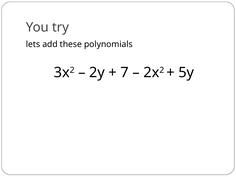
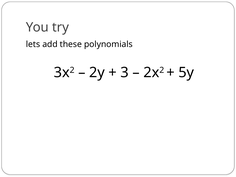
7: 7 -> 3 (125, 72)
